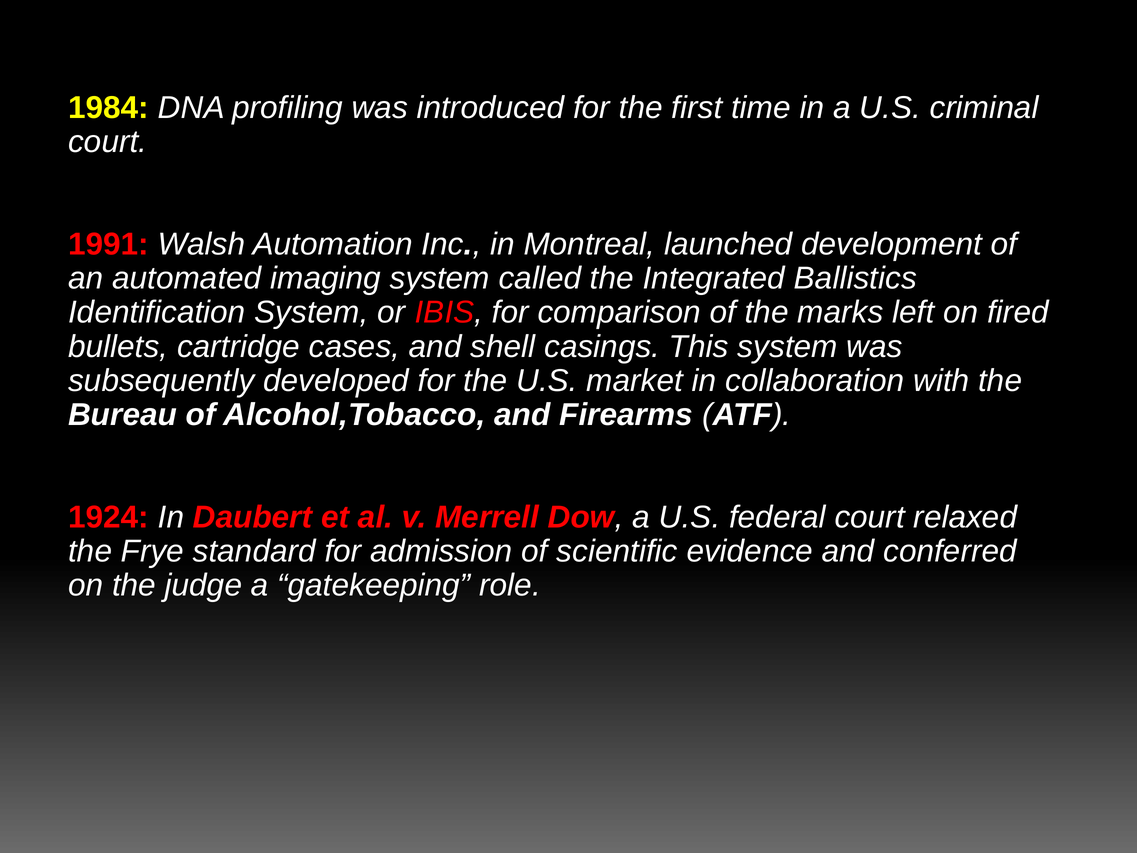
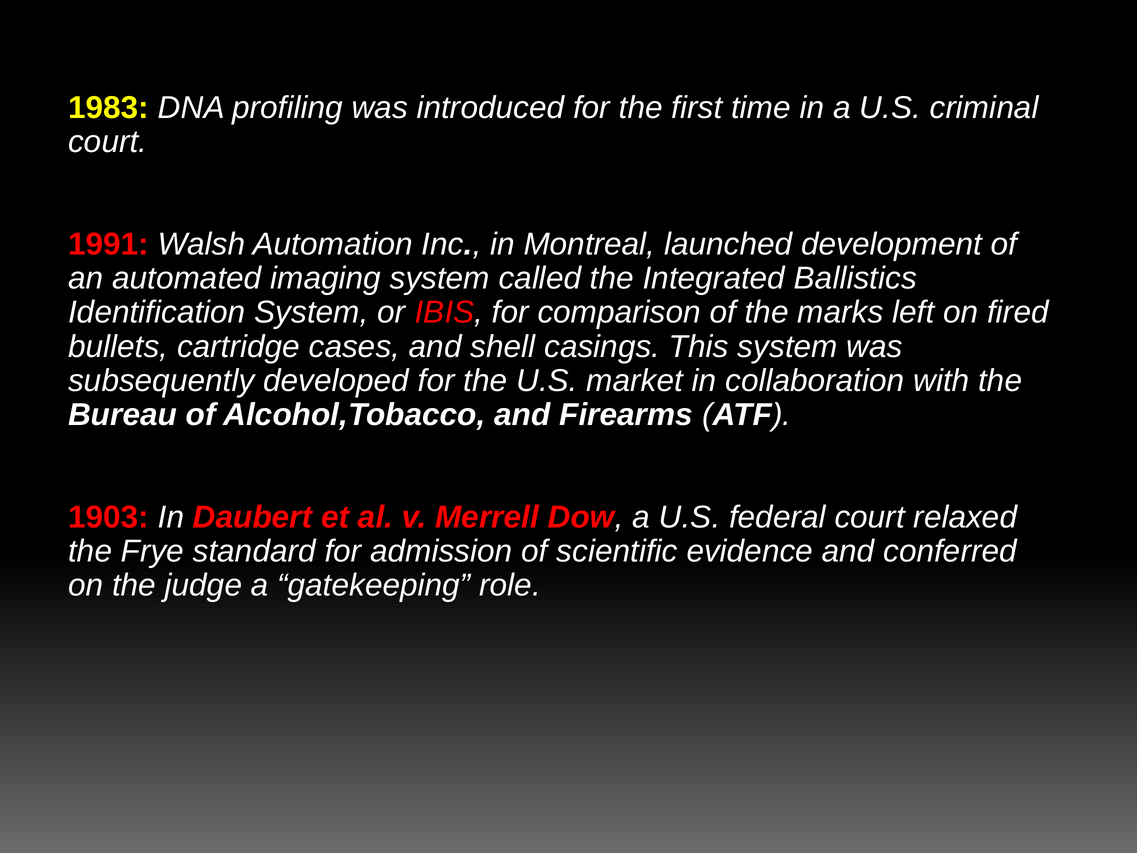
1984: 1984 -> 1983 (109, 108)
1924: 1924 -> 1903 (109, 517)
